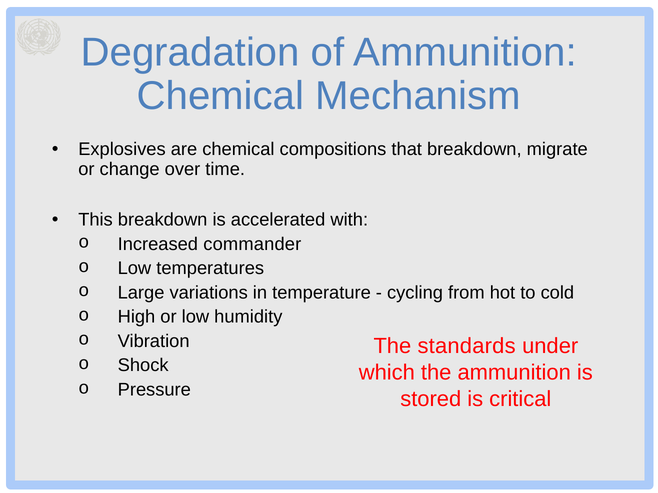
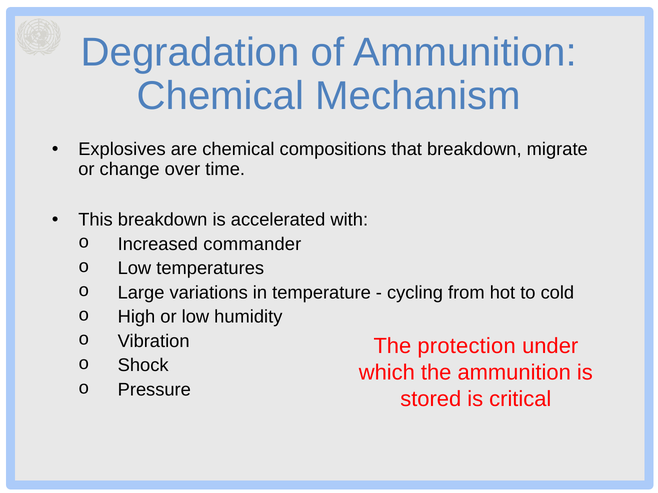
standards: standards -> protection (467, 347)
